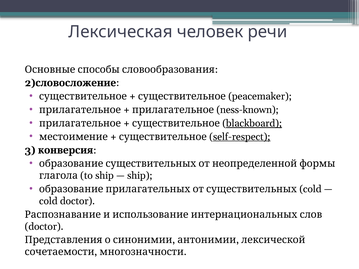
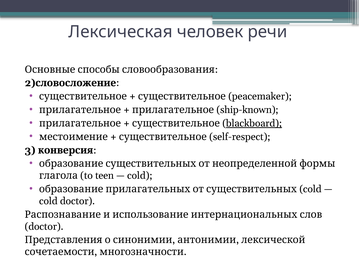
ness-known: ness-known -> ship-known (249, 110)
self-respect underline: present -> none (242, 137)
to ship: ship -> teen (105, 176)
ship: ship -> cold (140, 176)
